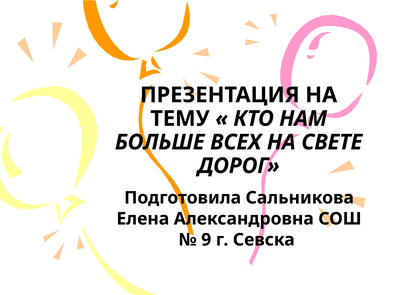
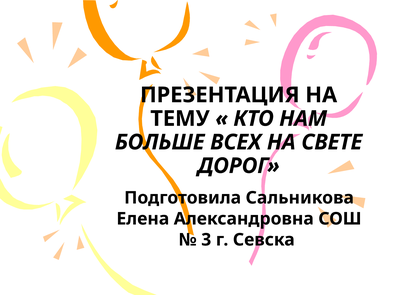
9: 9 -> 3 (206, 240)
